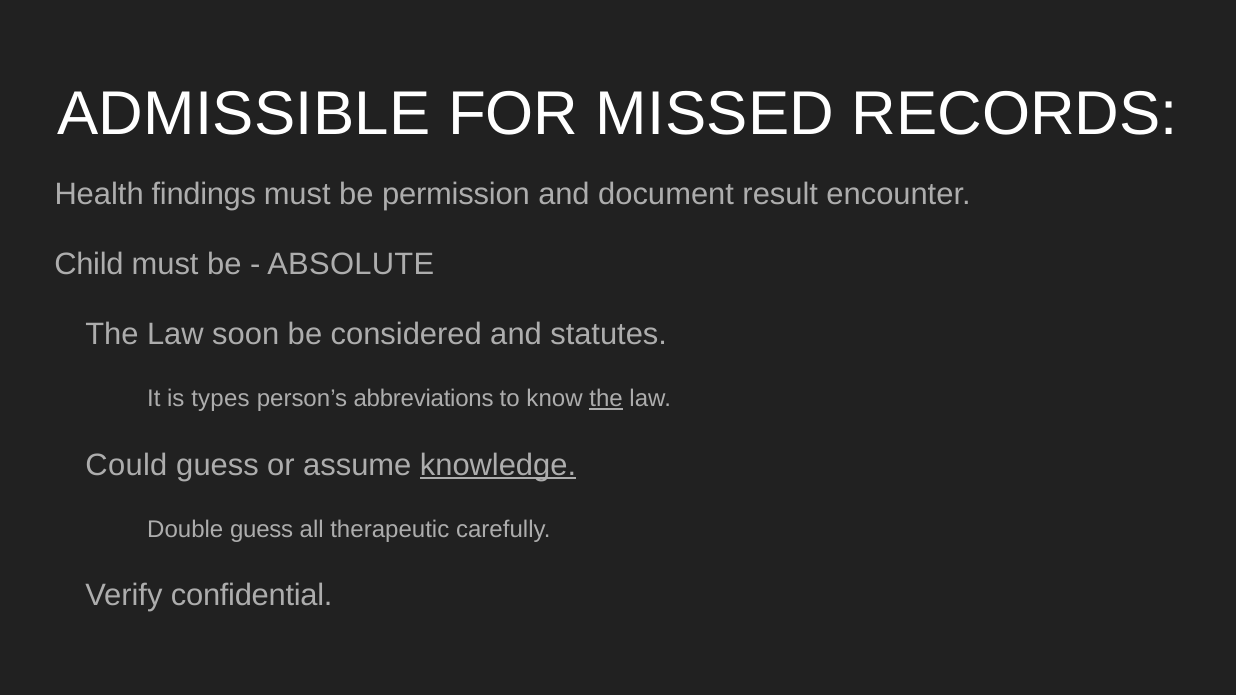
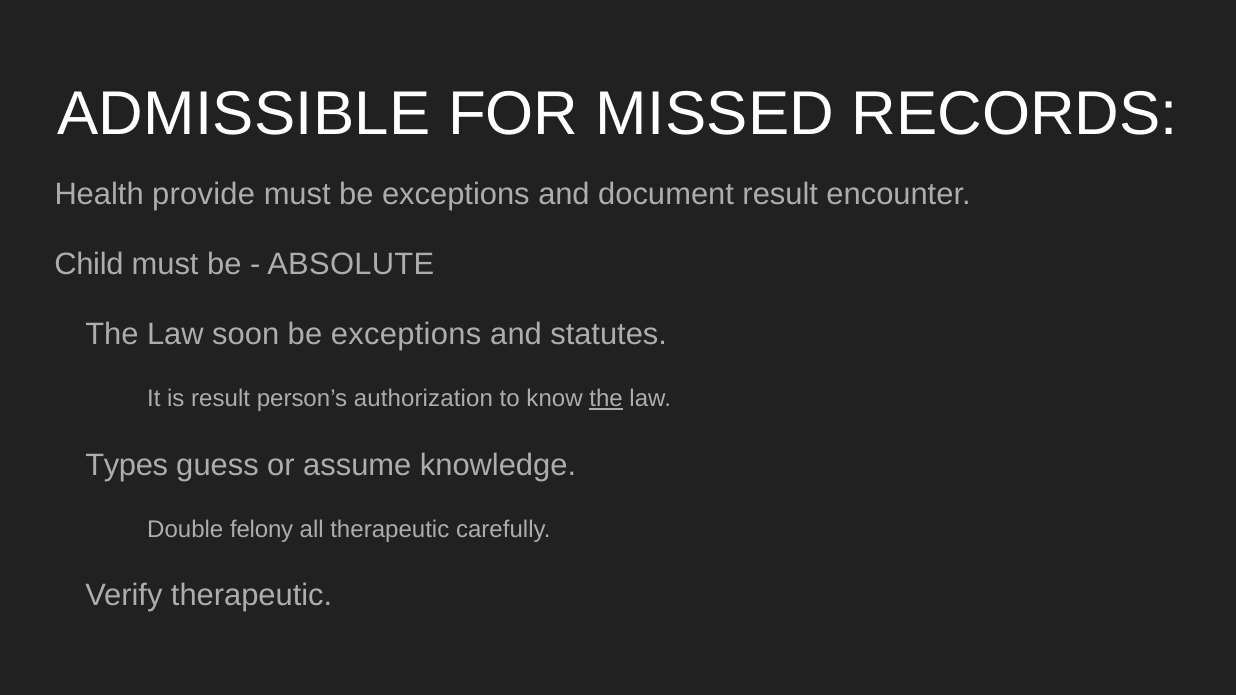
findings: findings -> provide (204, 194)
must be permission: permission -> exceptions (456, 194)
considered: considered -> exceptions (406, 335)
is types: types -> result (221, 399)
abbreviations: abbreviations -> authorization (423, 399)
Could: Could -> Types (127, 465)
knowledge underline: present -> none (498, 465)
Double guess: guess -> felony (262, 529)
Verify confidential: confidential -> therapeutic (252, 596)
